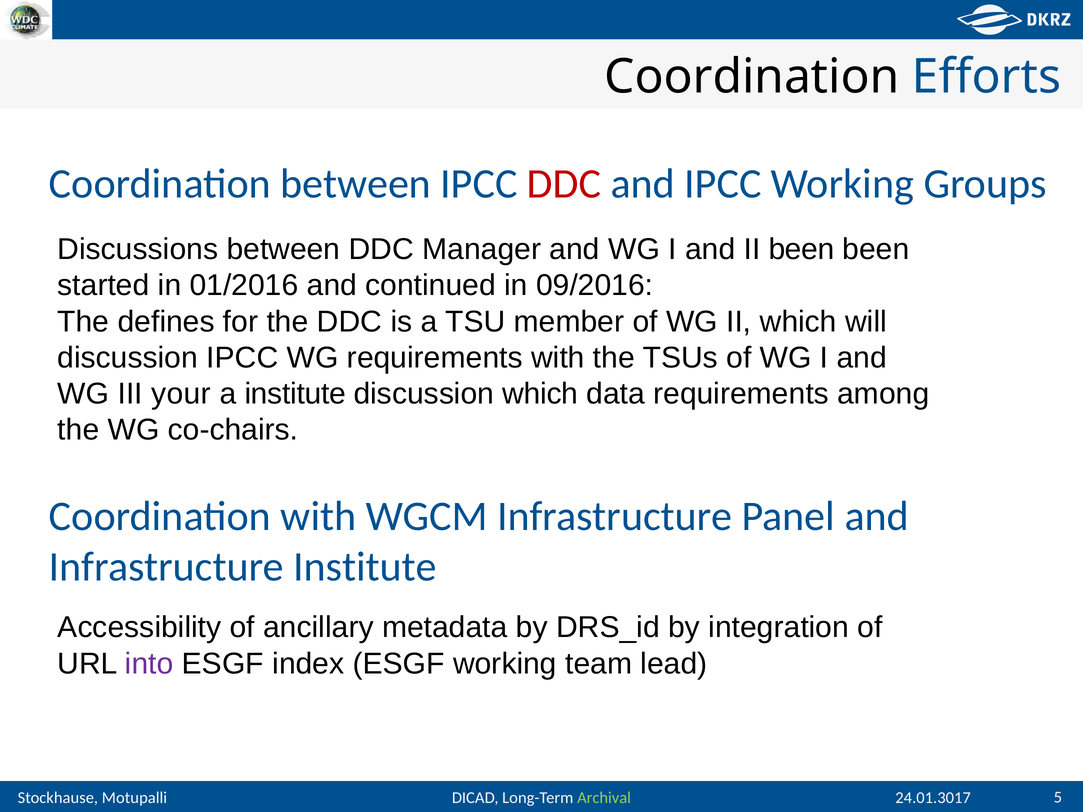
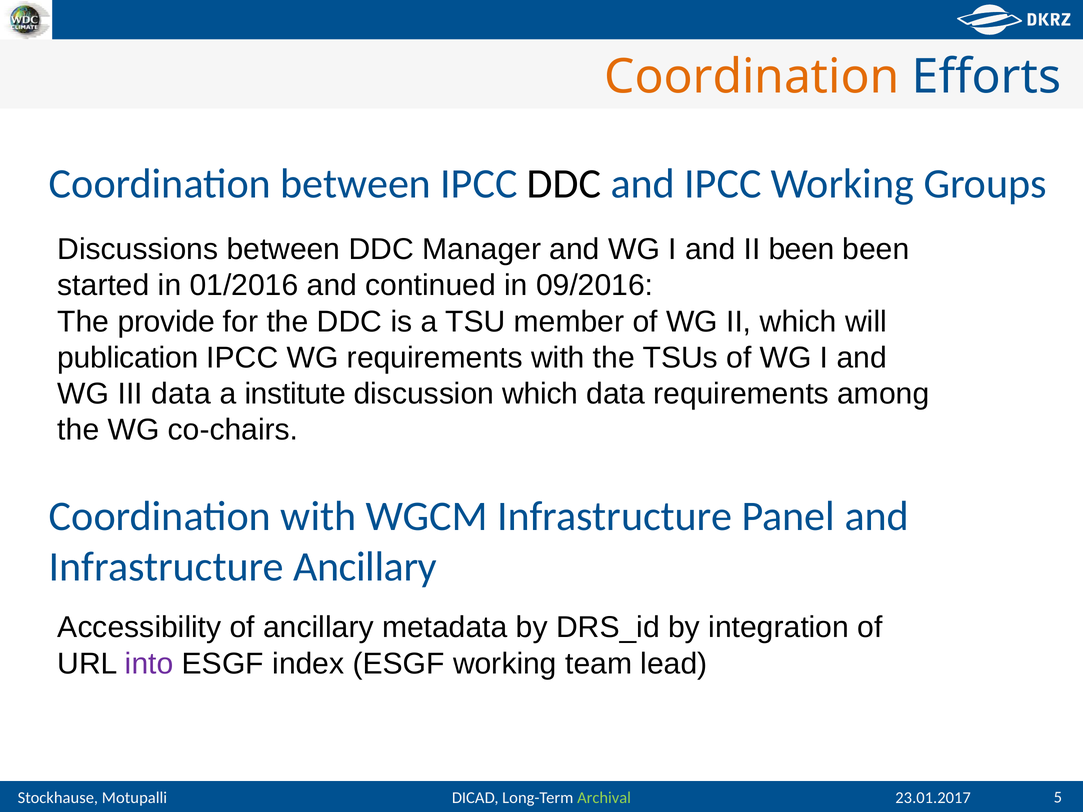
Coordination colour: black -> orange (752, 77)
DDC colour: red -> black (564, 184)
defines: defines -> provide (166, 322)
discussion: discussion -> publication (128, 358)
III your: your -> data (181, 394)
Infrastructure Institute: Institute -> Ancillary (365, 567)
24.01.3017: 24.01.3017 -> 23.01.2017 (933, 798)
